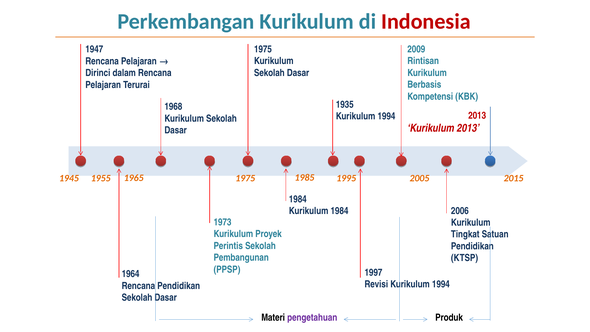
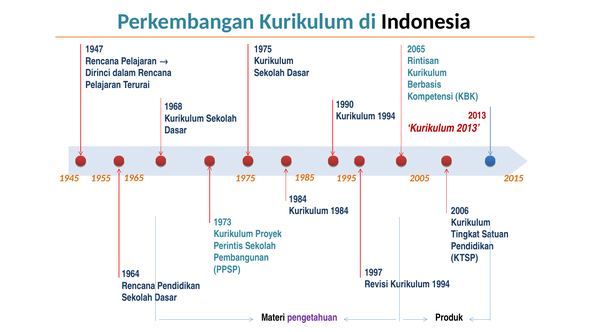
Indonesia colour: red -> black (426, 22)
2009: 2009 -> 2065 (416, 49)
1935: 1935 -> 1990 (345, 105)
